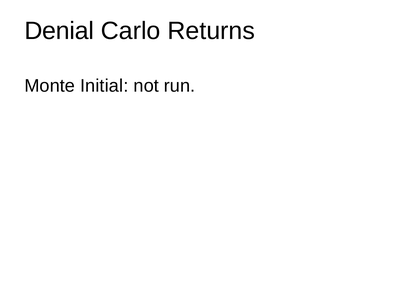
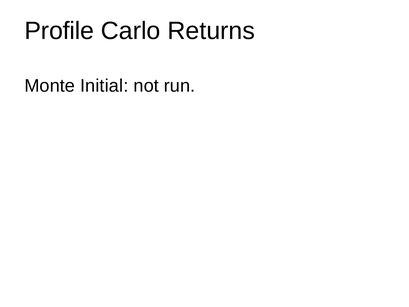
Denial: Denial -> Profile (59, 31)
